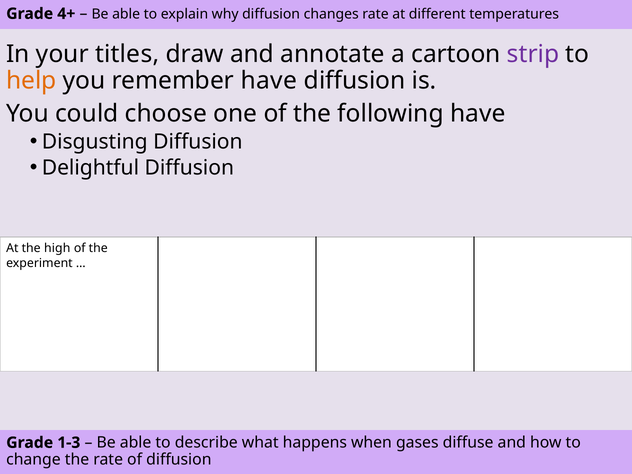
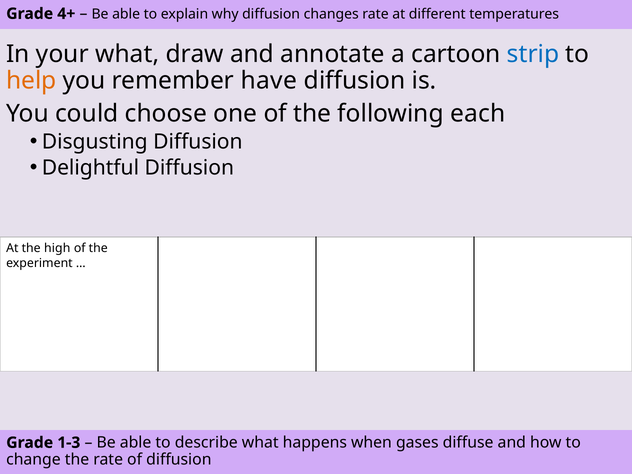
your titles: titles -> what (127, 54)
strip colour: purple -> blue (533, 54)
following have: have -> each (478, 114)
